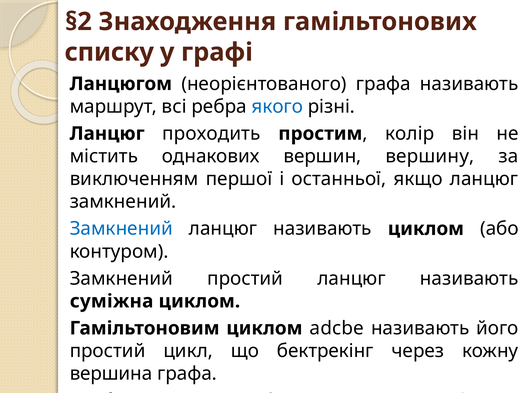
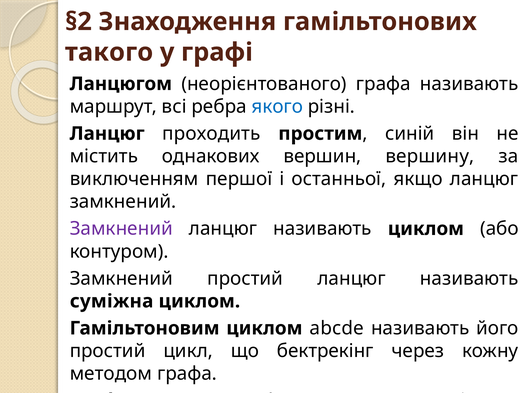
списку: списку -> такого (109, 52)
колір: колір -> синій (410, 134)
Замкнений colour: blue -> purple (121, 229)
adcbe: adcbe -> abcde (337, 328)
вершина: вершина -> методом (111, 374)
